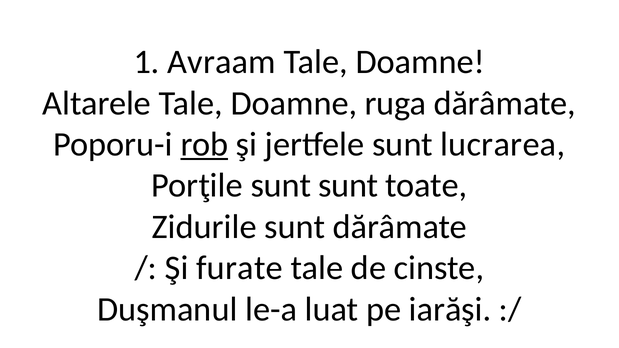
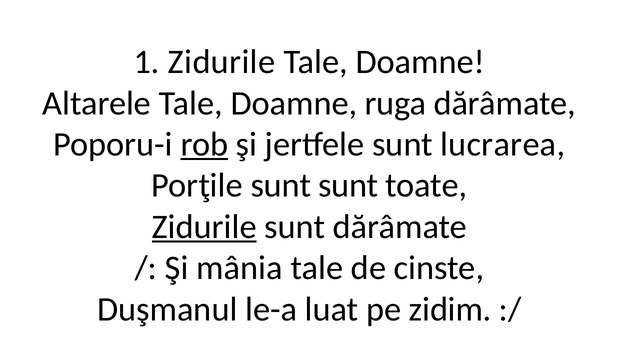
1 Avraam: Avraam -> Zidurile (222, 62)
Zidurile underline: none -> present (204, 227)
furate: furate -> mânia (240, 268)
iarăşi: iarăşi -> zidim (450, 310)
